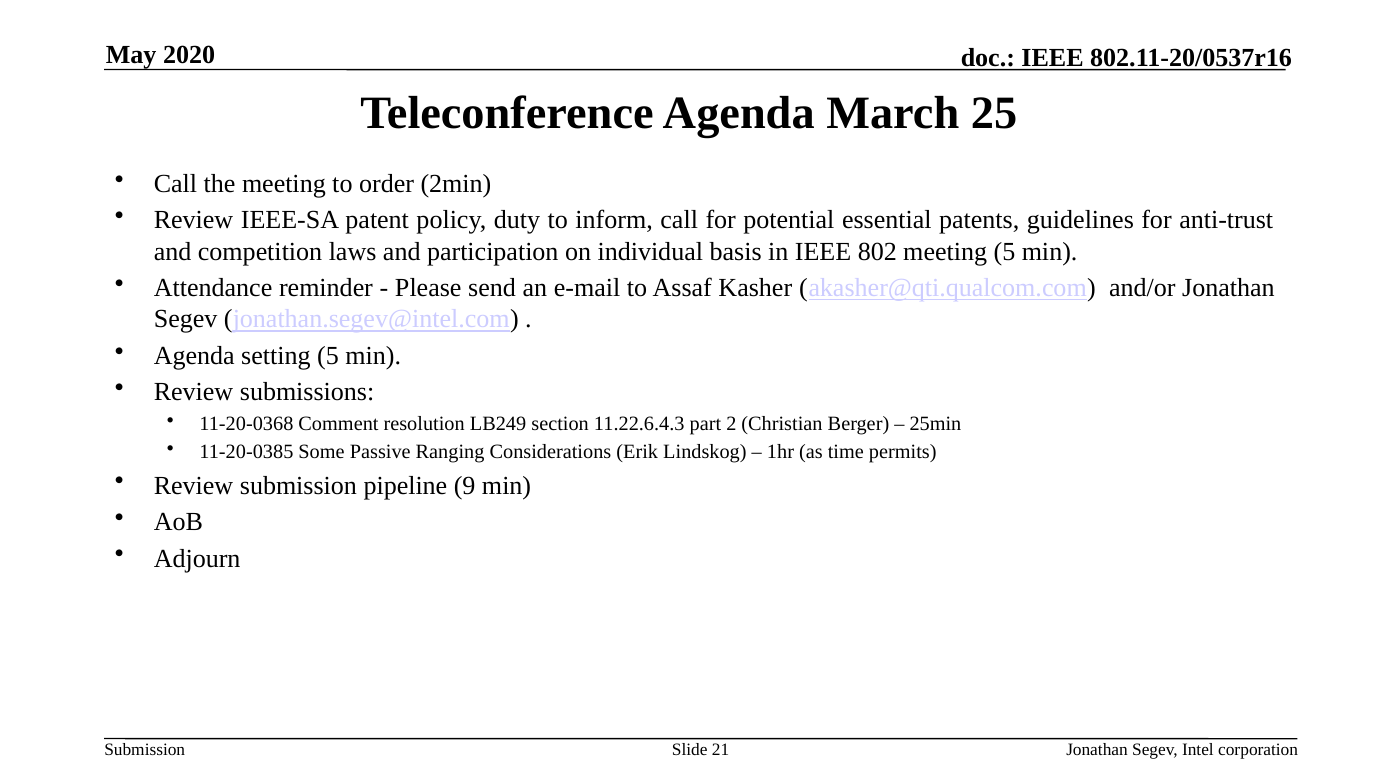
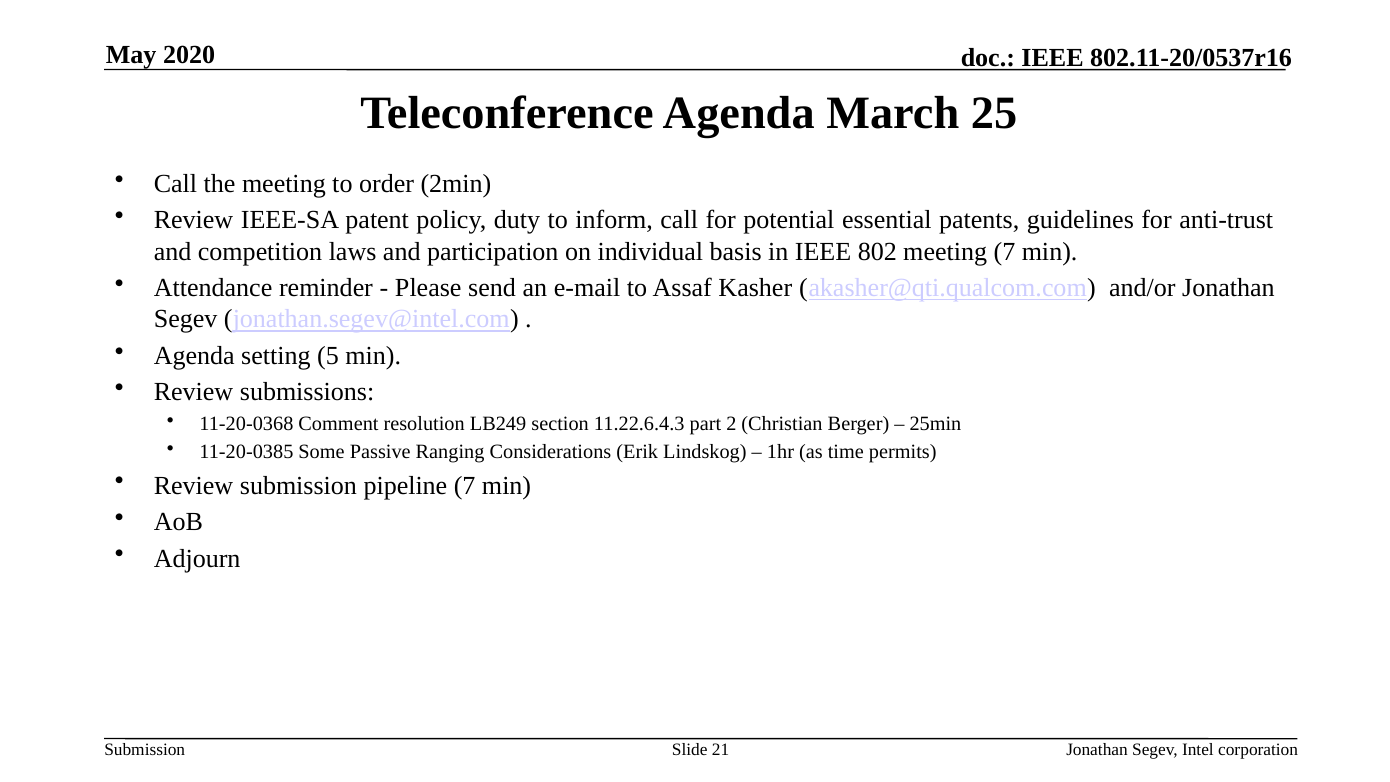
meeting 5: 5 -> 7 (1004, 252)
pipeline 9: 9 -> 7 (465, 486)
